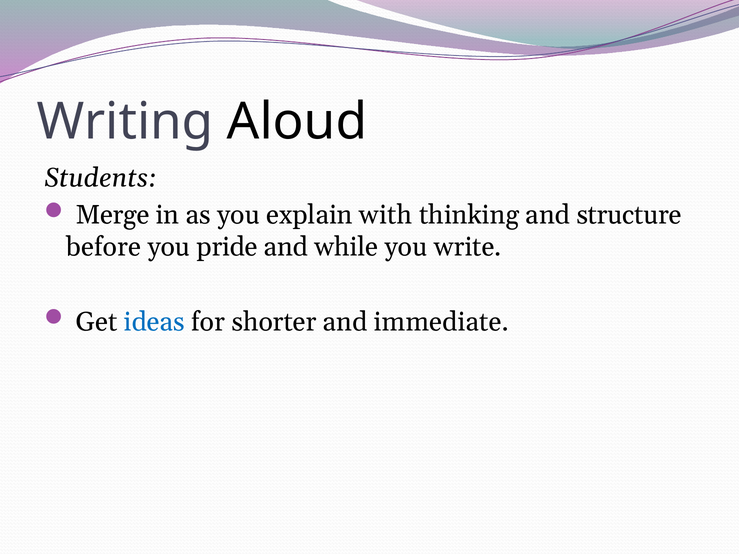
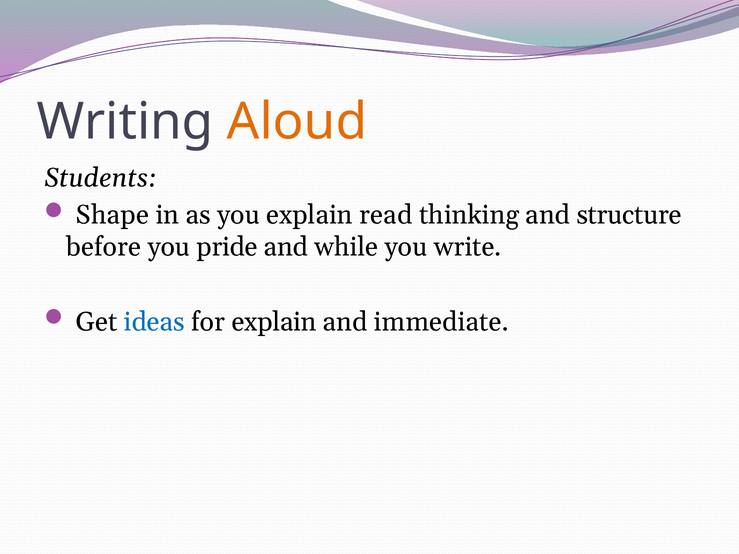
Aloud colour: black -> orange (297, 122)
Merge: Merge -> Shape (112, 215)
with: with -> read (386, 215)
for shorter: shorter -> explain (274, 322)
